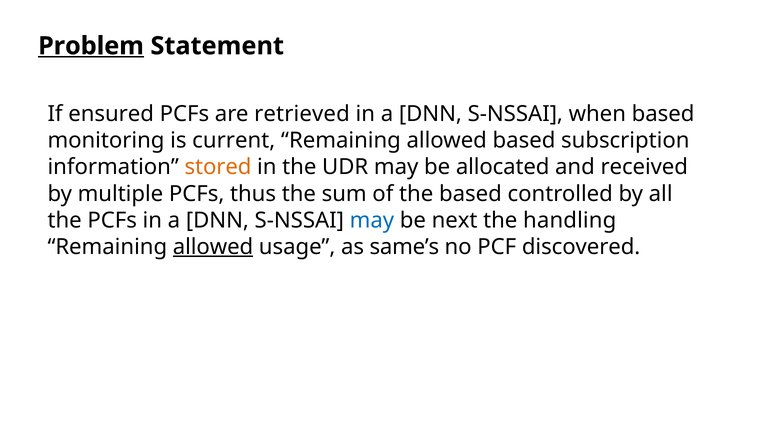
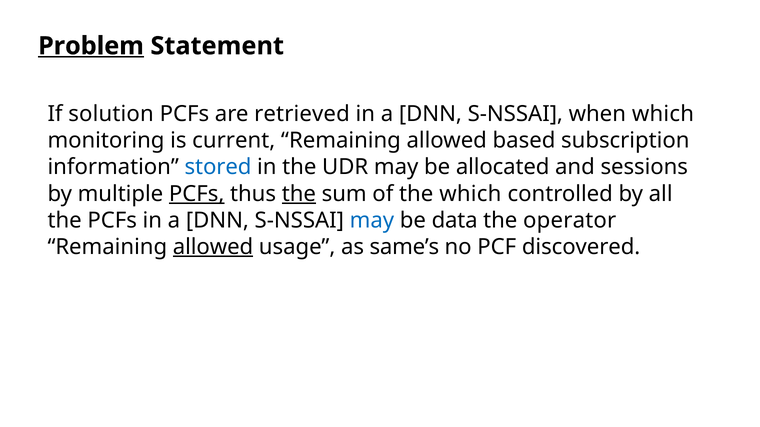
ensured: ensured -> solution (111, 114)
when based: based -> which (663, 114)
stored colour: orange -> blue (218, 167)
received: received -> sessions (644, 167)
PCFs underline: none -> present (197, 194)
the underline: none -> present (299, 194)
the based: based -> which (470, 194)
next: next -> data (455, 221)
handling: handling -> operator (570, 221)
